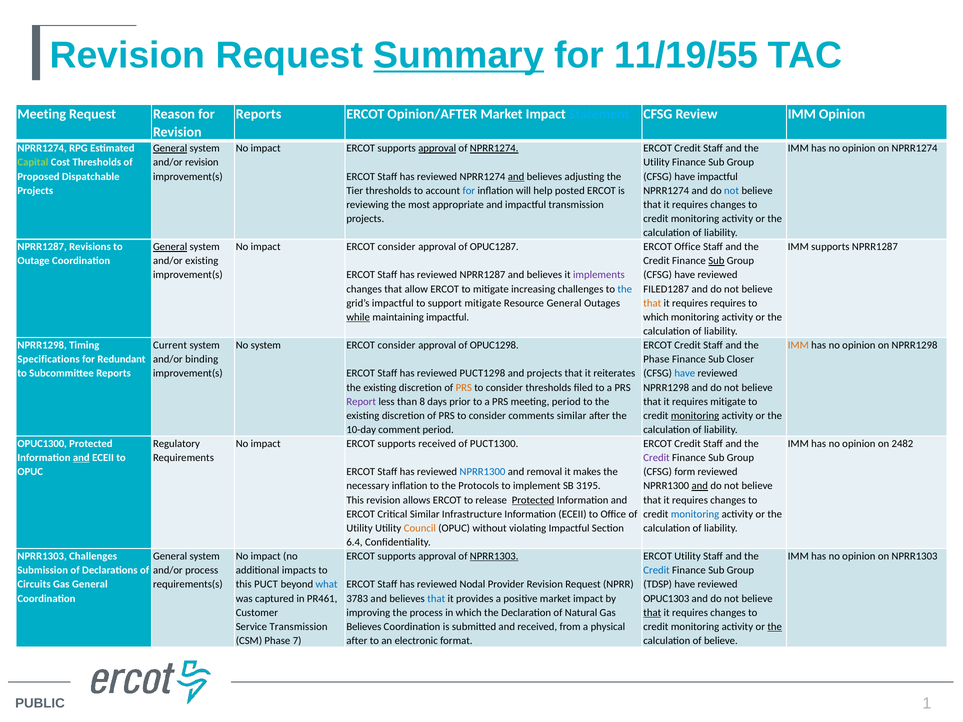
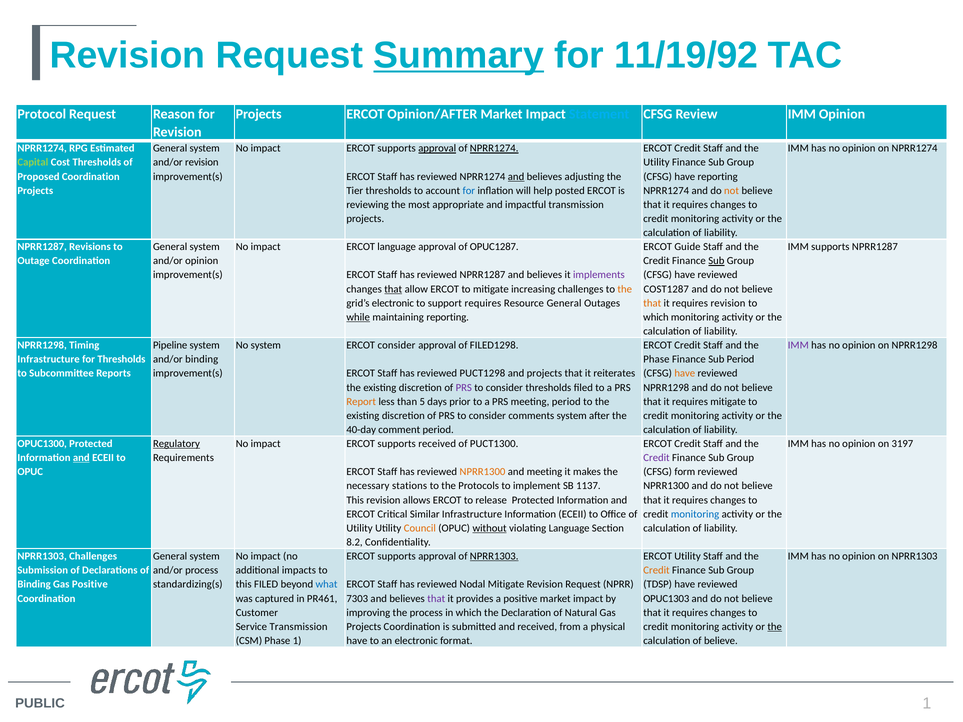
11/19/55: 11/19/55 -> 11/19/92 (686, 56)
Meeting: Meeting -> Protocol (42, 114)
Reports: Reports -> Projects (259, 114)
General underline: present -> none (170, 148)
Proposed Dispatchable: Dispatchable -> Coordination (91, 177)
have impactful: impactful -> reporting (718, 177)
not colour: blue -> orange (732, 191)
General underline: present -> none (170, 247)
impact ERCOT consider: consider -> language (397, 247)
ERCOT Office: Office -> Guide (687, 247)
and/or existing: existing -> opinion (202, 261)
that underline: none -> present (393, 289)
the colour: blue -> orange (625, 289)
FILED1287: FILED1287 -> COST1287 (666, 289)
grid’s impactful: impactful -> electronic (393, 303)
support mitigate: mitigate -> requires (483, 303)
requires requires: requires -> revision (728, 303)
maintaining impactful: impactful -> reporting (448, 317)
Current: Current -> Pipeline (170, 345)
OPUC1298: OPUC1298 -> FILED1298 (494, 345)
IMM colour: orange -> purple (798, 345)
Specifications: Specifications -> Infrastructure (49, 359)
for Redundant: Redundant -> Thresholds (121, 359)
Sub Closer: Closer -> Period (741, 359)
have colour: blue -> orange (685, 374)
PRS colour: orange -> purple (464, 388)
Report colour: purple -> orange (361, 402)
8: 8 -> 5 (422, 402)
comments similar: similar -> system (572, 416)
monitoring underline: present -> none (695, 416)
10-day: 10-day -> 40-day (361, 430)
Regulatory underline: none -> present (176, 444)
2482: 2482 -> 3197 (902, 444)
NPRR1300 colour: blue -> orange (482, 472)
and removal: removal -> meeting (544, 472)
necessary inflation: inflation -> stations (410, 486)
3195: 3195 -> 1137 (588, 486)
and underline: present -> none (700, 486)
Protected underline: present -> none (533, 500)
without underline: none -> present (490, 528)
violating Impactful: Impactful -> Language (569, 528)
6.4: 6.4 -> 8.2 (355, 542)
Credit colour: blue -> orange (657, 571)
Circuits: Circuits -> Binding (34, 585)
Gas General: General -> Positive (90, 585)
requirements(s: requirements(s -> standardizing(s (188, 585)
this PUCT: PUCT -> FILED (266, 585)
Nodal Provider: Provider -> Mitigate (506, 585)
3783: 3783 -> 7303 (357, 599)
that colour: blue -> purple (436, 599)
that underline: present -> none (652, 613)
Believes: Believes -> Projects (364, 627)
Phase 7: 7 -> 1 (297, 641)
after: after -> have (357, 641)
